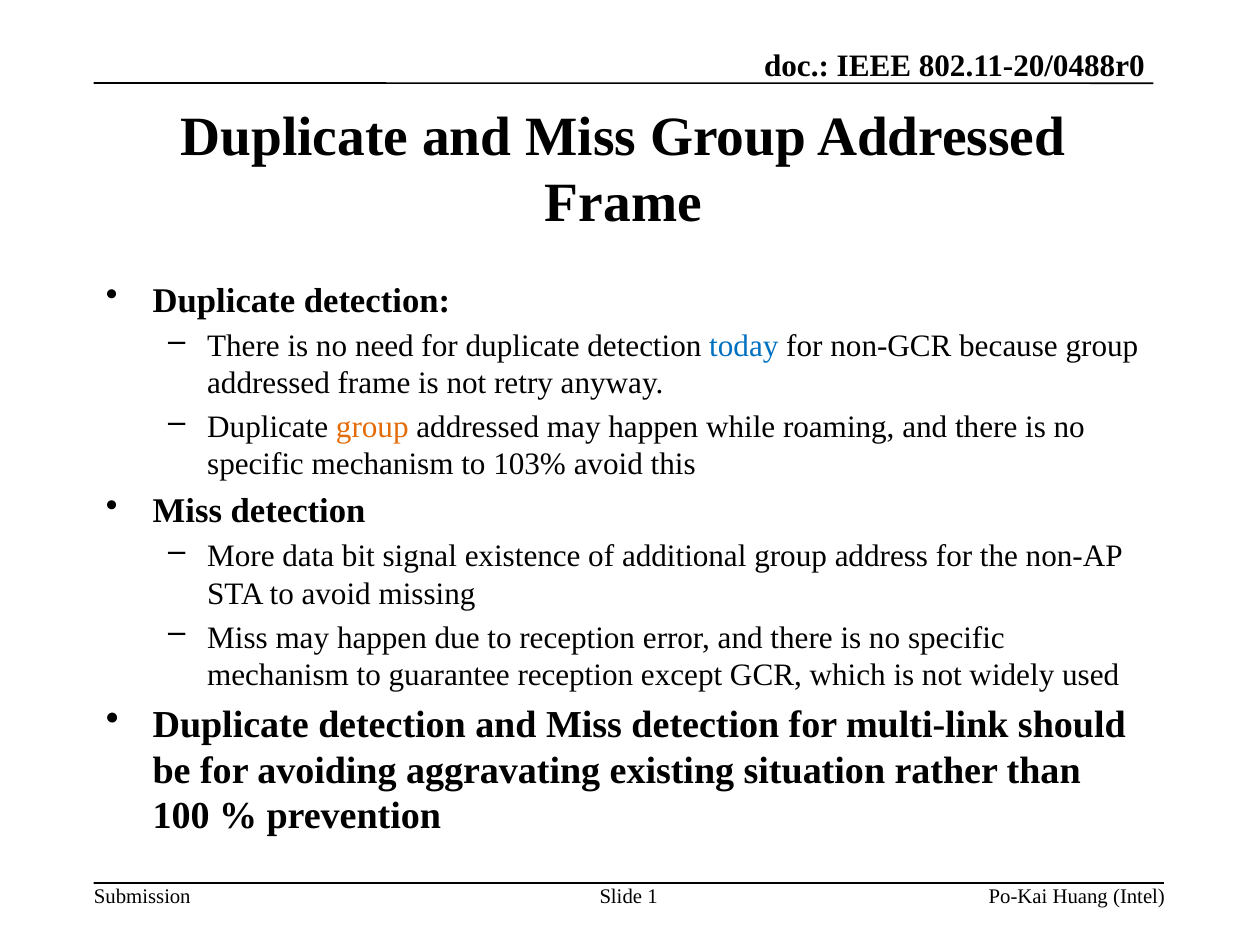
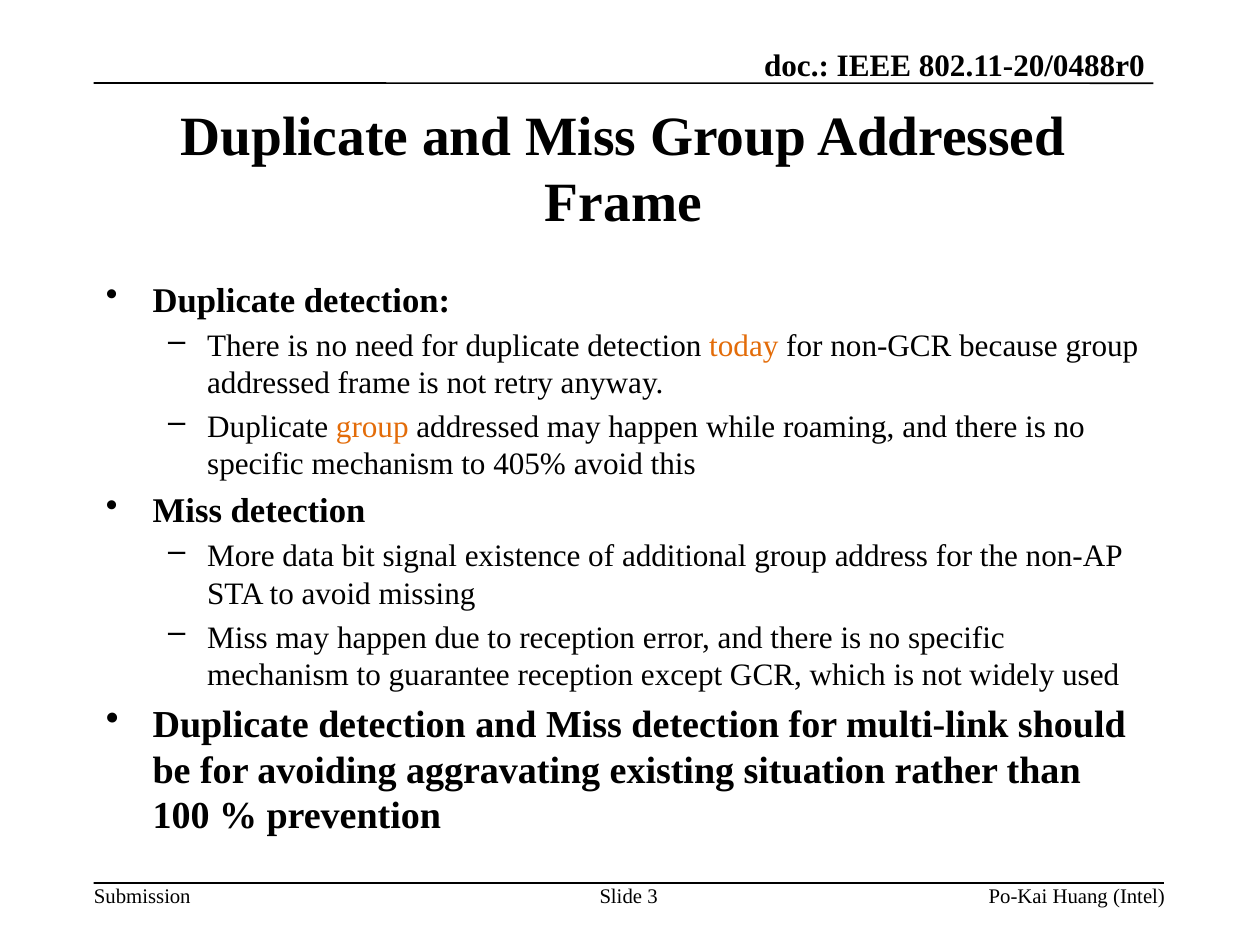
today colour: blue -> orange (744, 346)
103%: 103% -> 405% (530, 465)
1: 1 -> 3 (653, 897)
